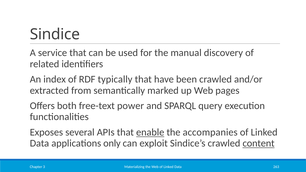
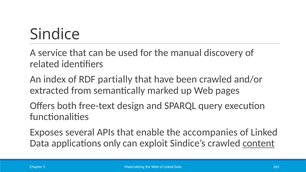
typically: typically -> partially (115, 79)
power: power -> design (131, 106)
enable underline: present -> none (150, 132)
